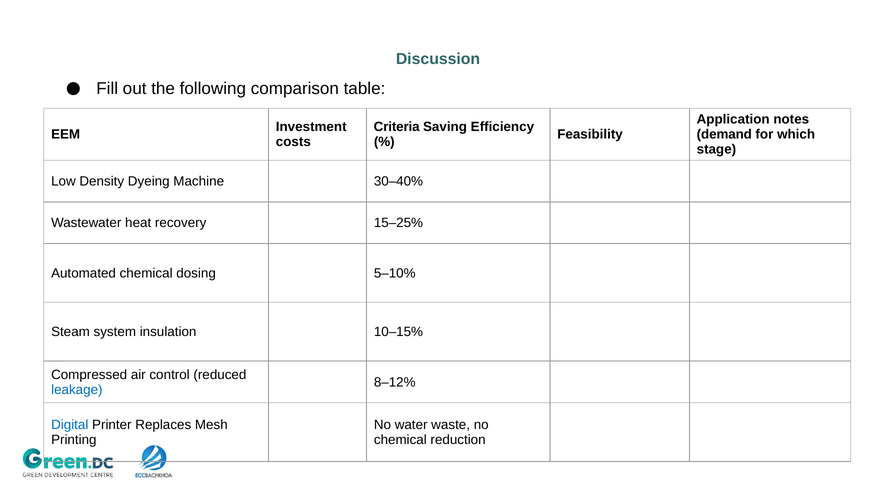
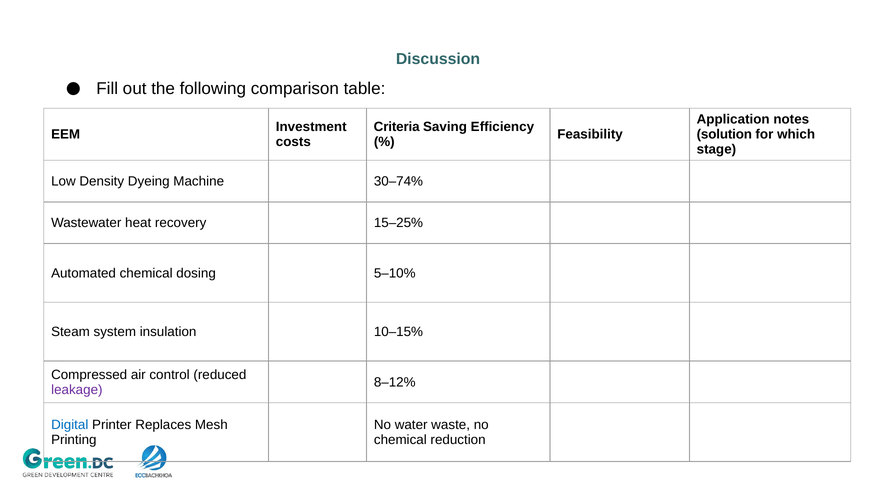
demand: demand -> solution (724, 134)
30–40%: 30–40% -> 30–74% (398, 181)
leakage colour: blue -> purple (77, 389)
